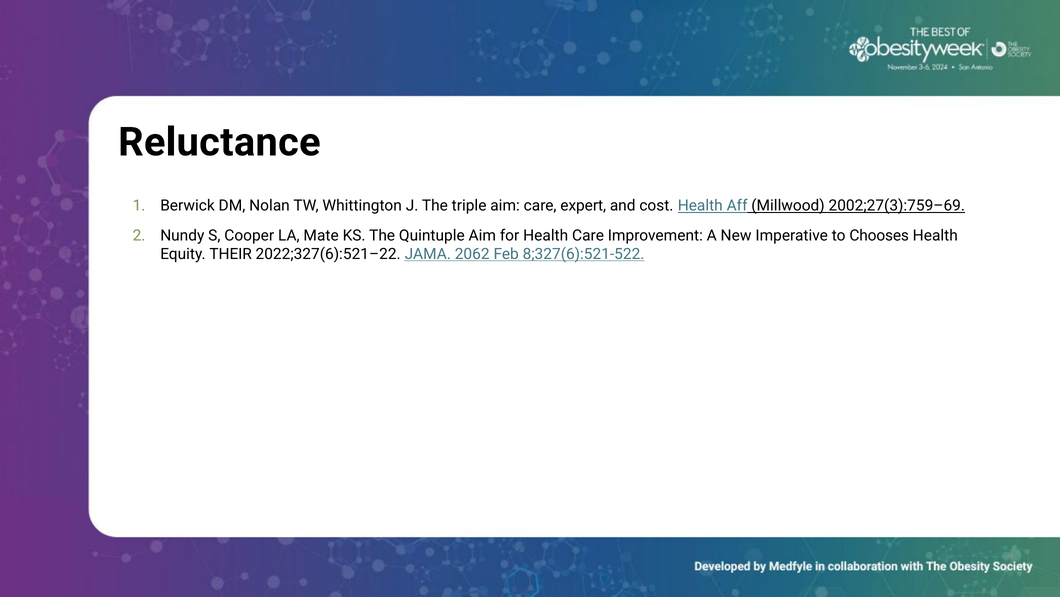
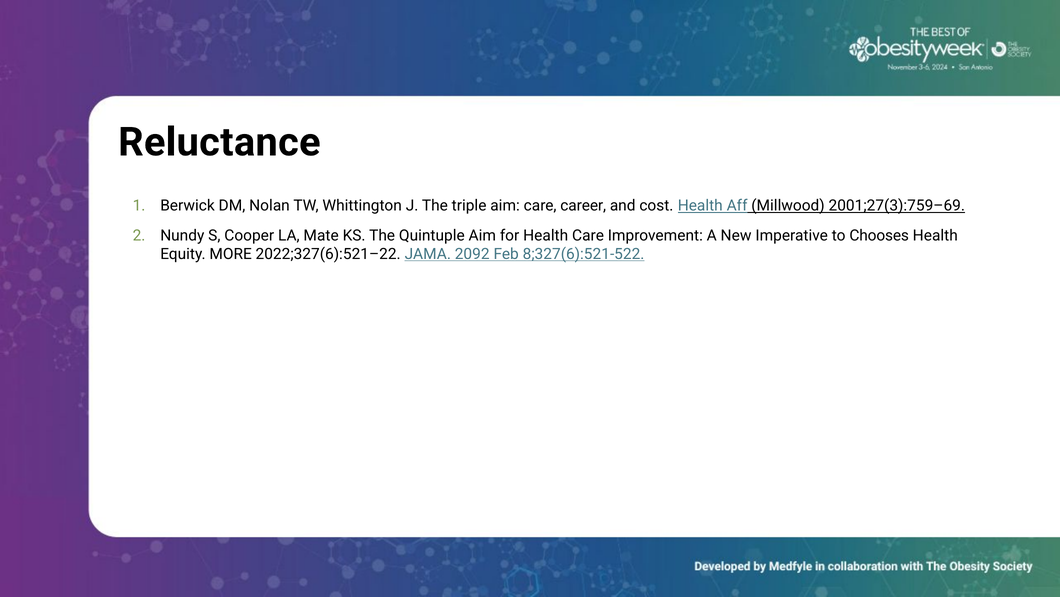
expert: expert -> career (583, 206)
2002;27(3):759–69: 2002;27(3):759–69 -> 2001;27(3):759–69 (897, 206)
THEIR: THEIR -> MORE (231, 254)
2062: 2062 -> 2092 (472, 254)
